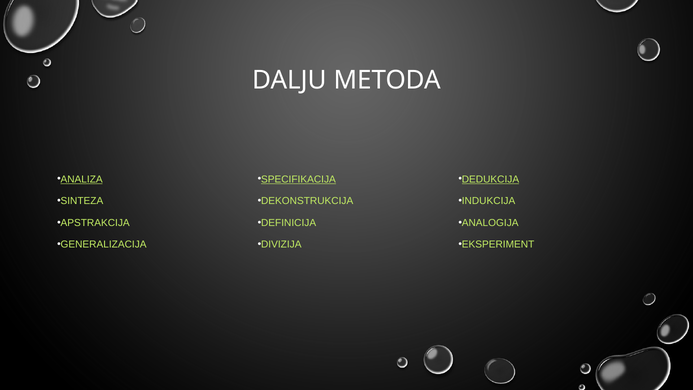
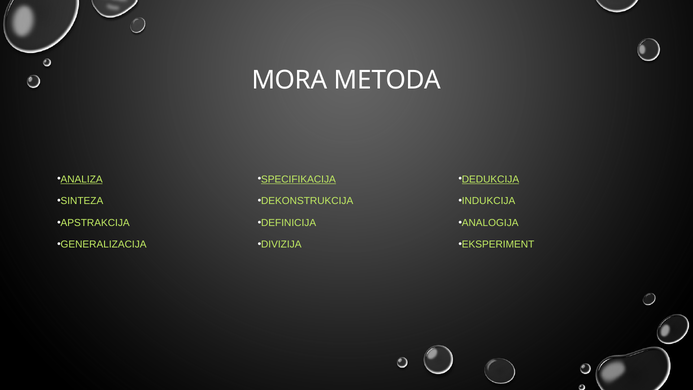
DALJU: DALJU -> MORA (290, 80)
